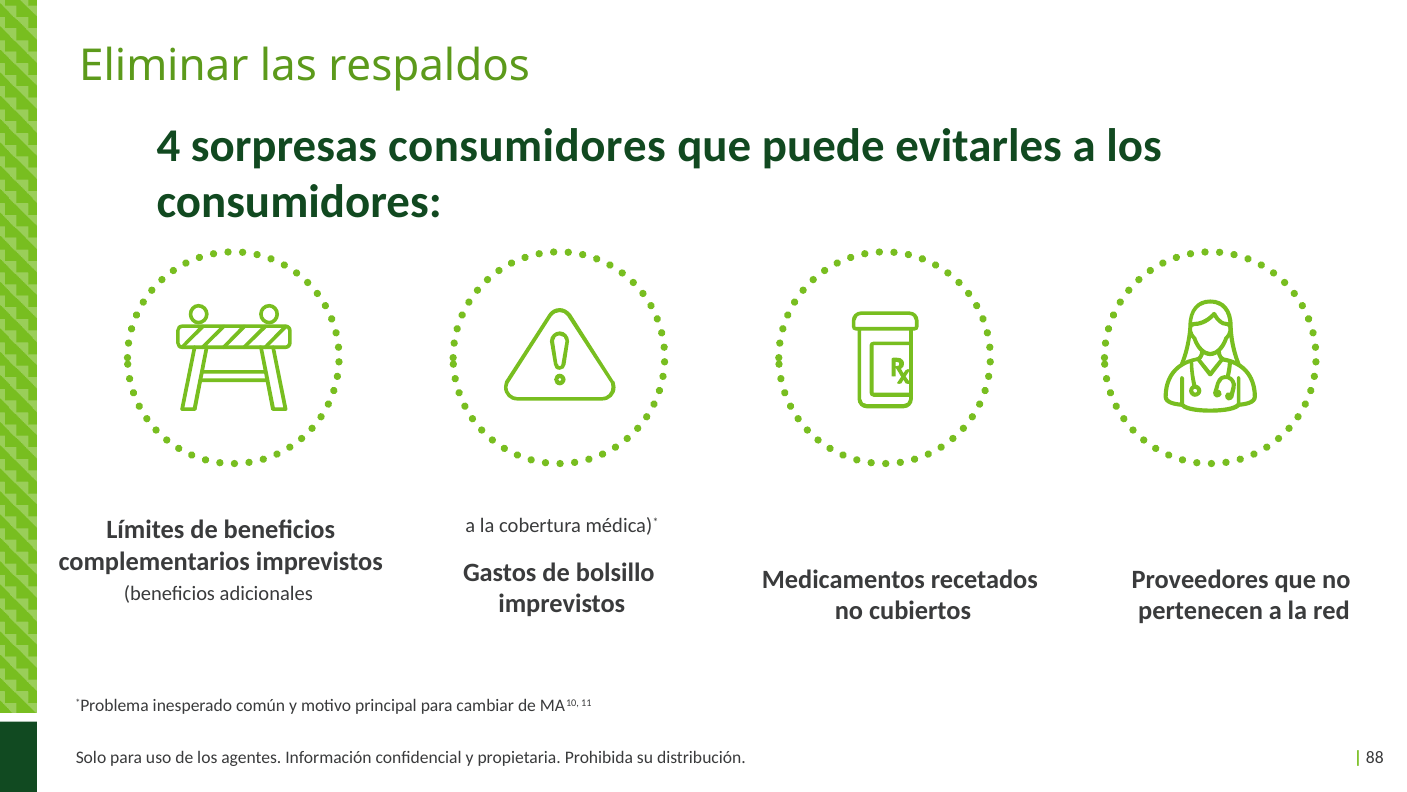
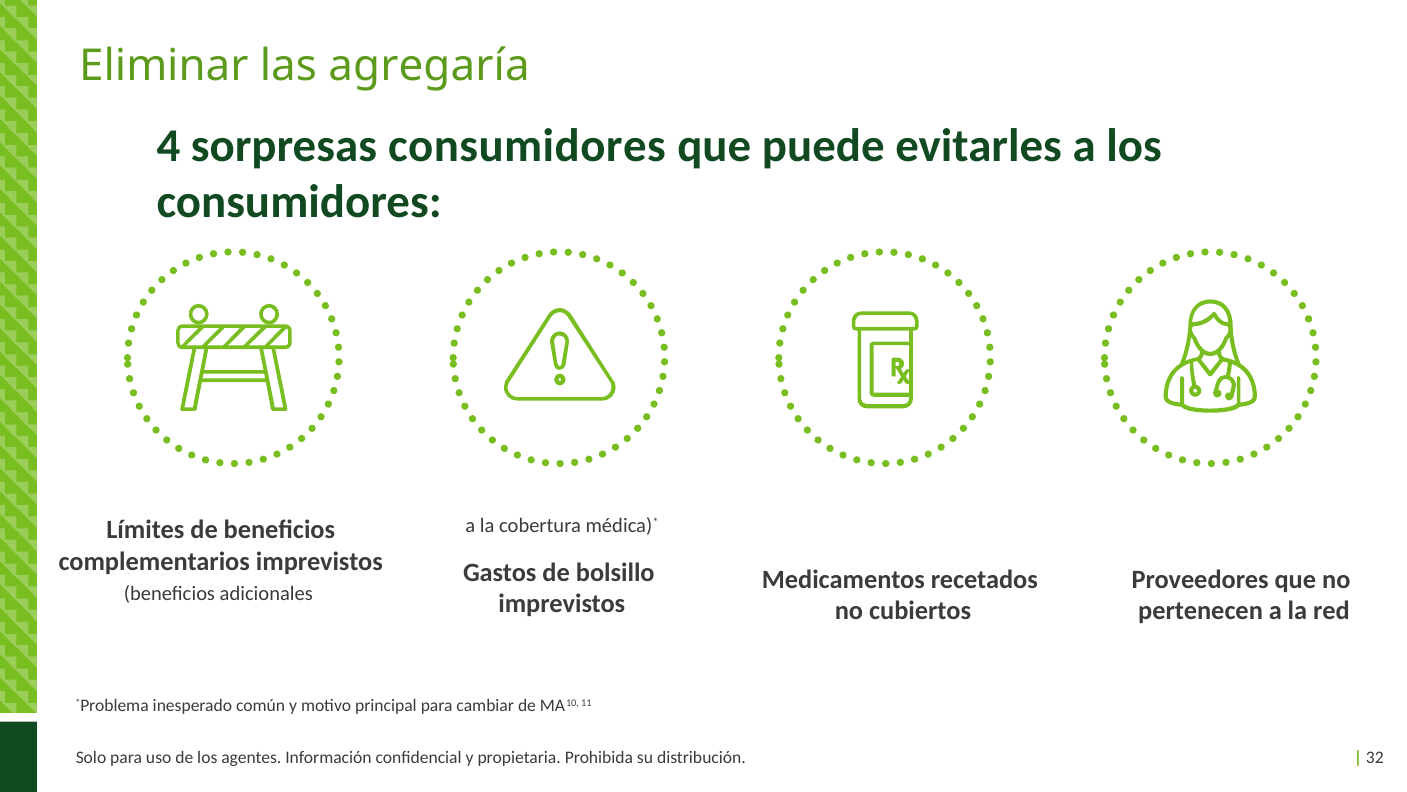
respaldos: respaldos -> agregaría (429, 66)
88: 88 -> 32 (1375, 757)
